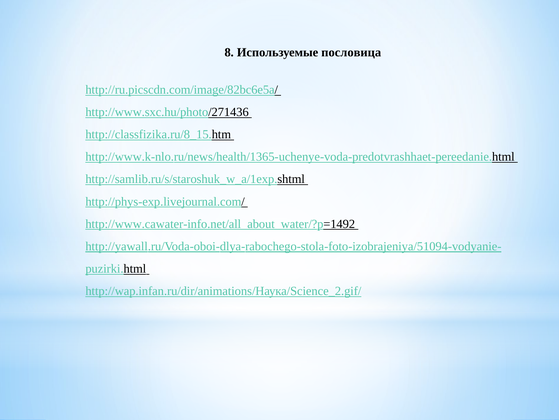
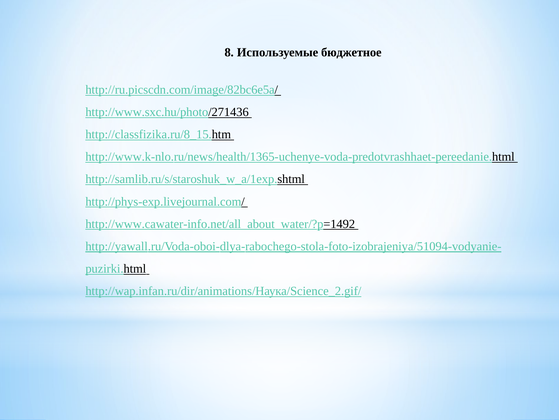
пословица: пословица -> бюджетное (351, 52)
